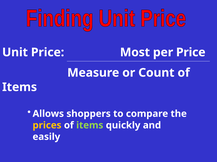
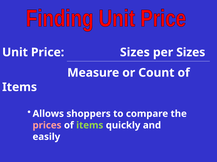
Price Most: Most -> Sizes (135, 53)
per Price: Price -> Sizes (191, 53)
prices colour: yellow -> pink (47, 126)
